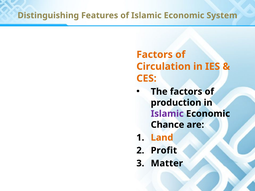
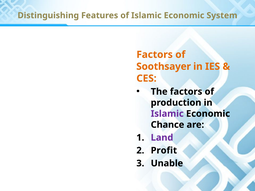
Circulation: Circulation -> Soothsayer (164, 67)
Land colour: orange -> purple (162, 138)
Matter: Matter -> Unable (167, 164)
